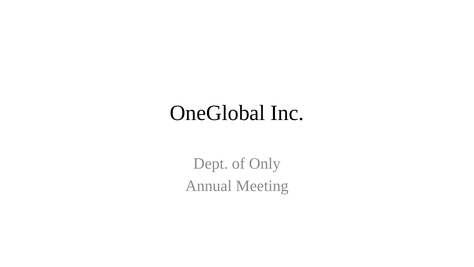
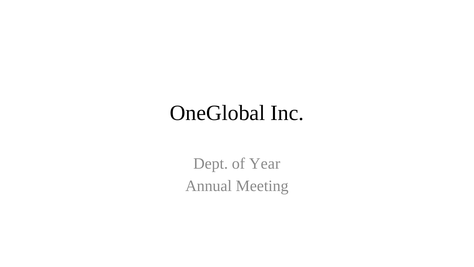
Only: Only -> Year (265, 163)
